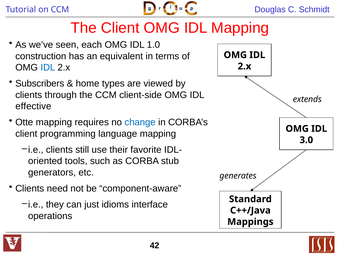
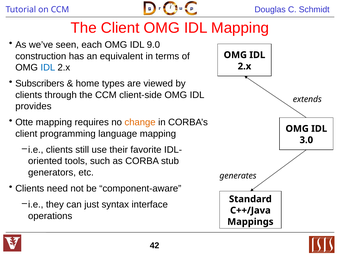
1.0: 1.0 -> 9.0 (153, 45)
effective: effective -> provides (33, 106)
change colour: blue -> orange (140, 122)
idioms: idioms -> syntax (115, 205)
